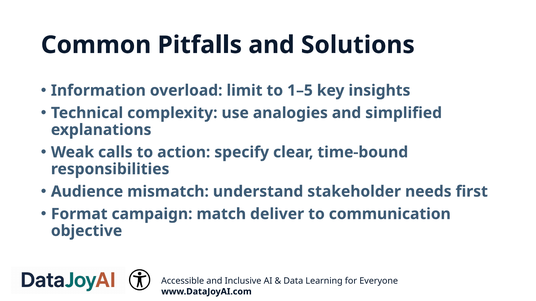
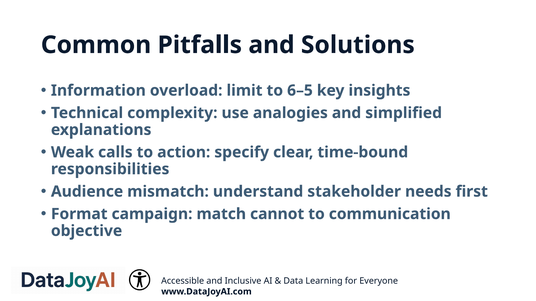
1–5: 1–5 -> 6–5 (300, 91)
deliver: deliver -> cannot (277, 214)
